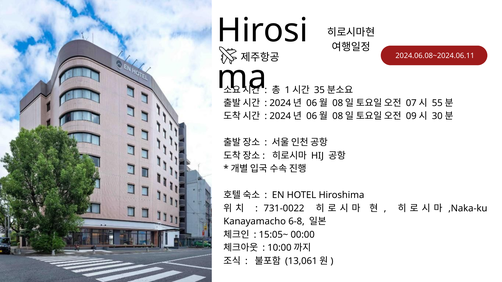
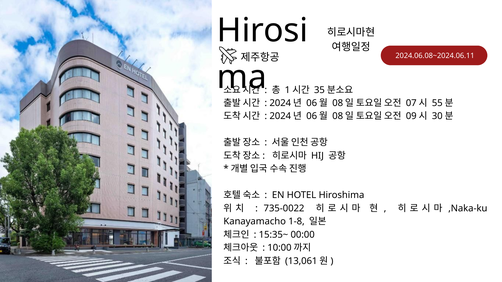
731-0022: 731-0022 -> 735-0022 (284, 209)
6-8: 6-8 -> 1-8 (296, 222)
15:05~: 15:05~ -> 15:35~ (273, 235)
